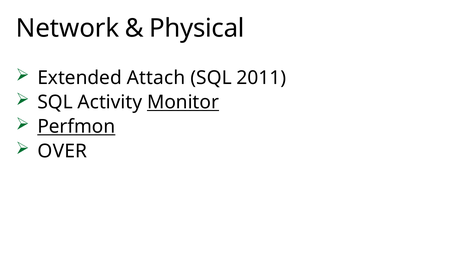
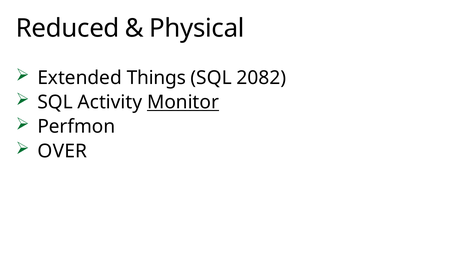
Network: Network -> Reduced (68, 28)
Attach: Attach -> Things (156, 78)
2011: 2011 -> 2082 (261, 78)
Perfmon underline: present -> none (76, 127)
